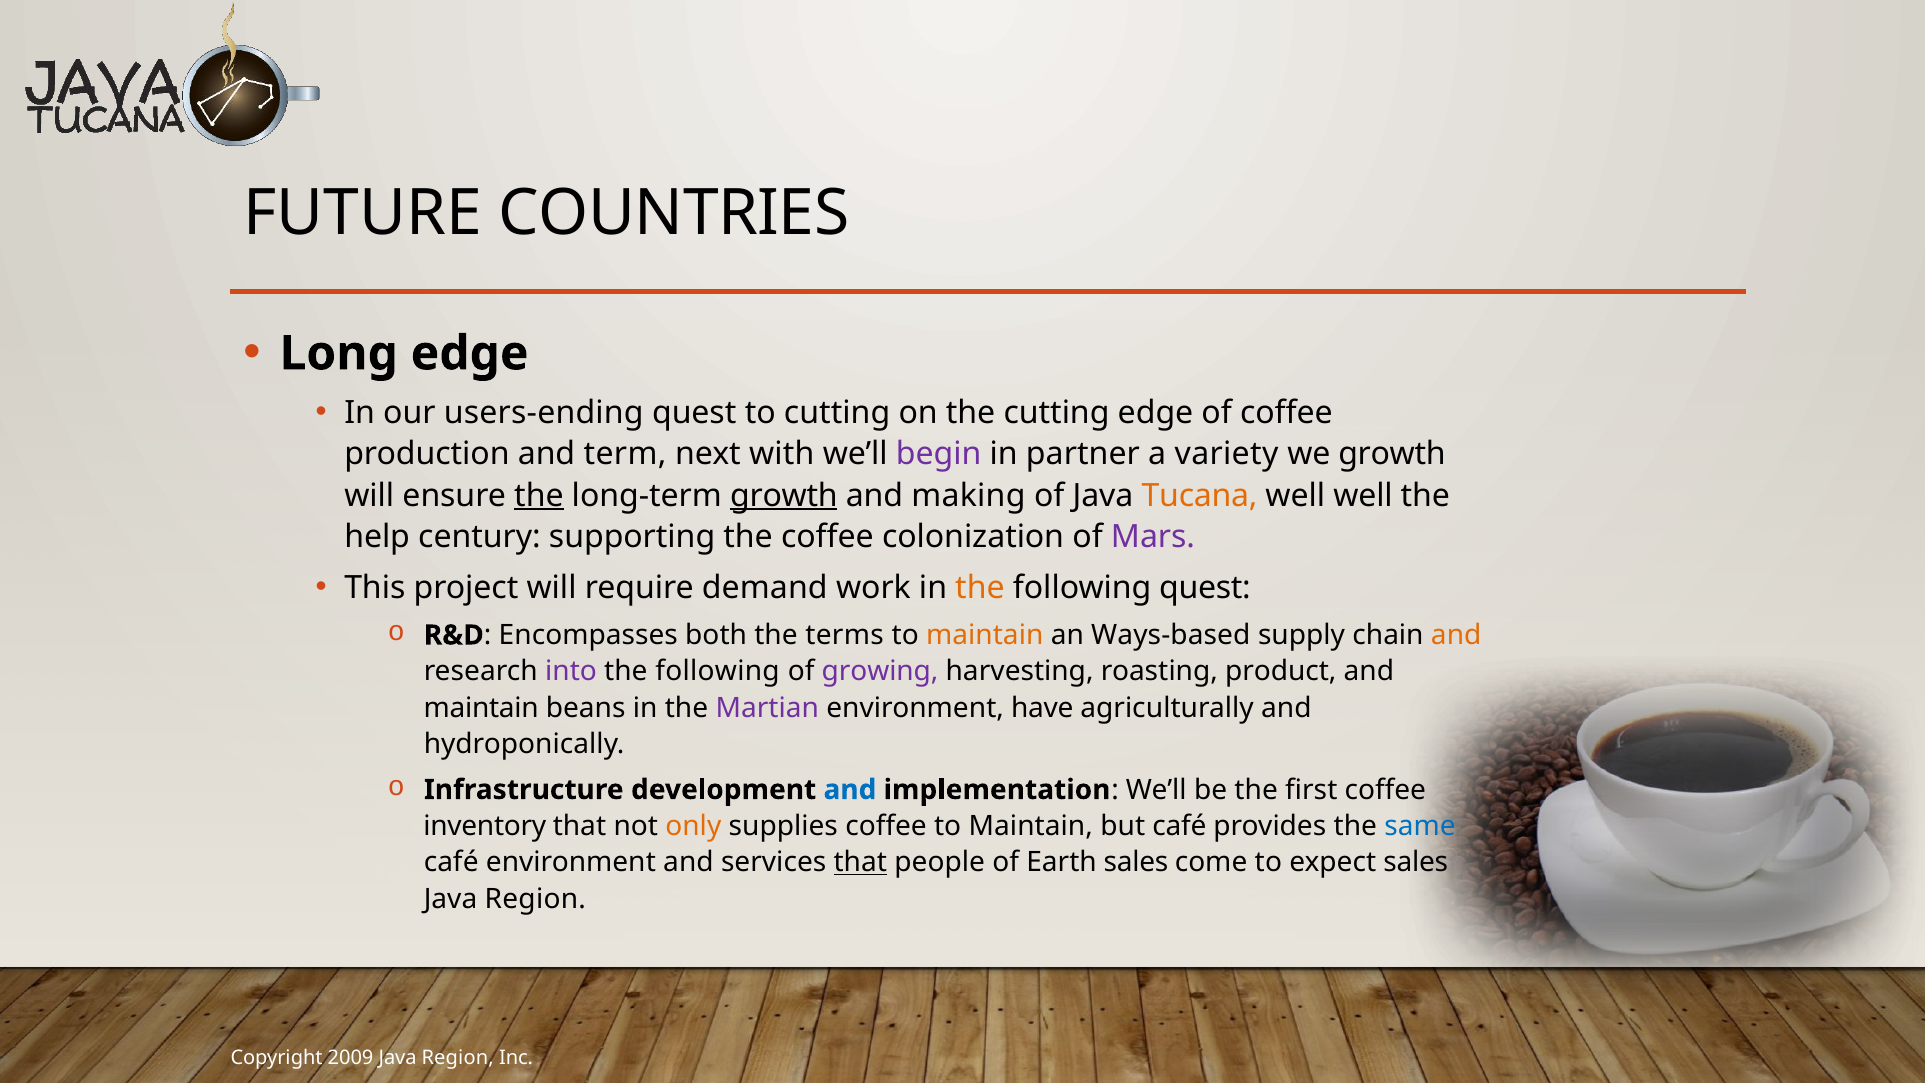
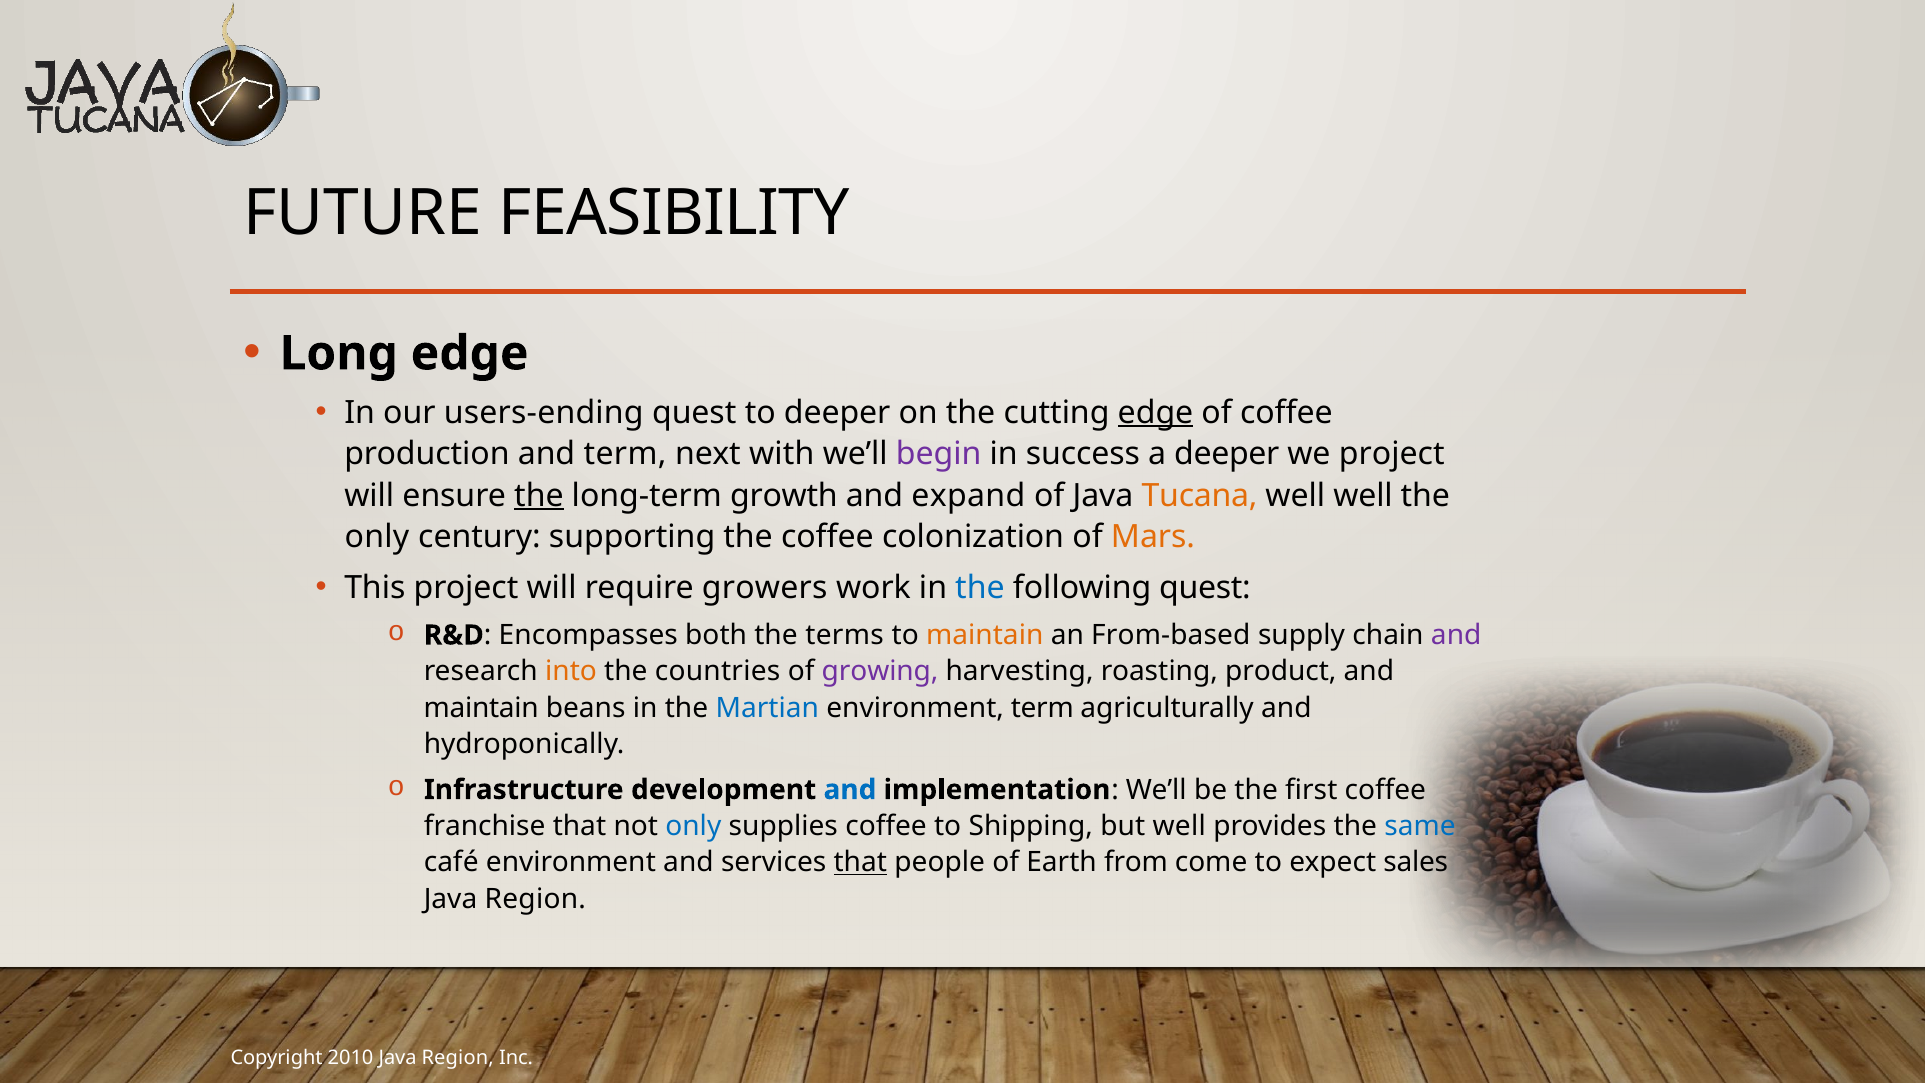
COUNTRIES: COUNTRIES -> FEASIBILITY (674, 213)
to cutting: cutting -> deeper (837, 412)
edge underline: none -> present (1156, 412)
partner: partner -> success (1083, 454)
a variety: variety -> deeper (1227, 454)
we growth: growth -> project (1392, 454)
growth underline: present -> none (784, 496)
making: making -> expand (968, 496)
help: help -> only (377, 537)
Mars colour: purple -> orange (1153, 537)
demand: demand -> growers (765, 588)
the colour: orange -> blue (980, 588)
Ways-based: Ways-based -> From-based (1171, 635)
and colour: orange -> purple (1456, 635)
into colour: purple -> orange (571, 672)
following: following -> countries (718, 672)
Martian colour: purple -> blue (767, 708)
environment have: have -> term (1042, 708)
inventory: inventory -> franchise (485, 826)
only colour: orange -> blue (693, 826)
coffee to Maintain: Maintain -> Shipping (1031, 826)
but café: café -> well (1179, 826)
Earth sales: sales -> from (1136, 862)
2009: 2009 -> 2010 (351, 1058)
